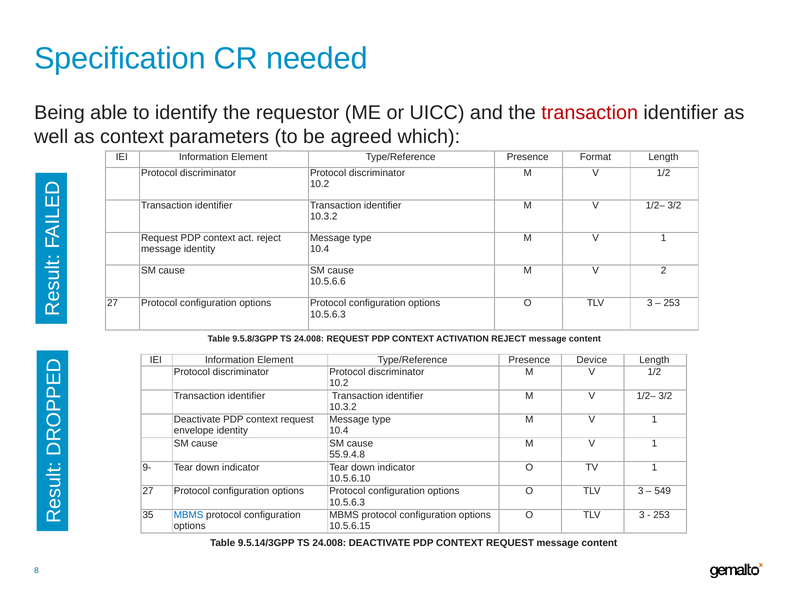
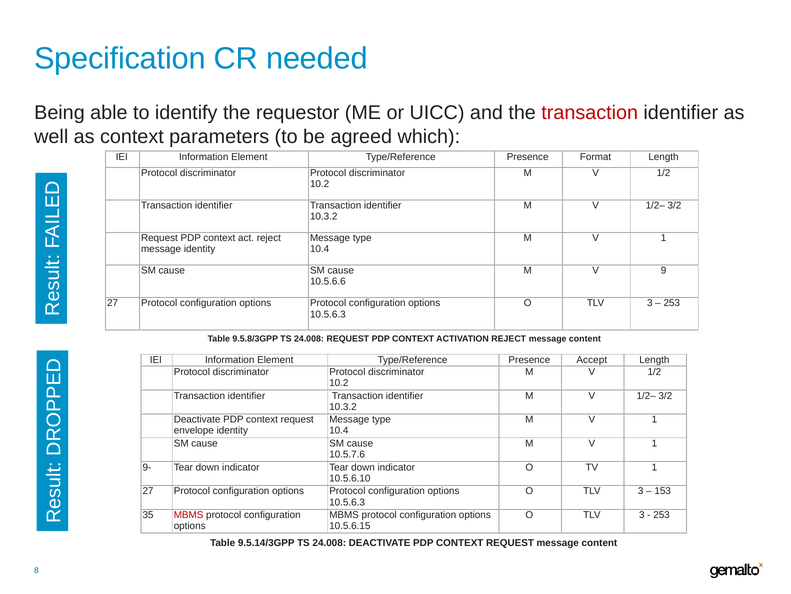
2: 2 -> 9 (664, 270)
Device: Device -> Accept (592, 360)
55.9.4.8: 55.9.4.8 -> 10.5.7.6 (347, 454)
549: 549 -> 153 (663, 491)
MBMS colour: blue -> red (189, 514)
